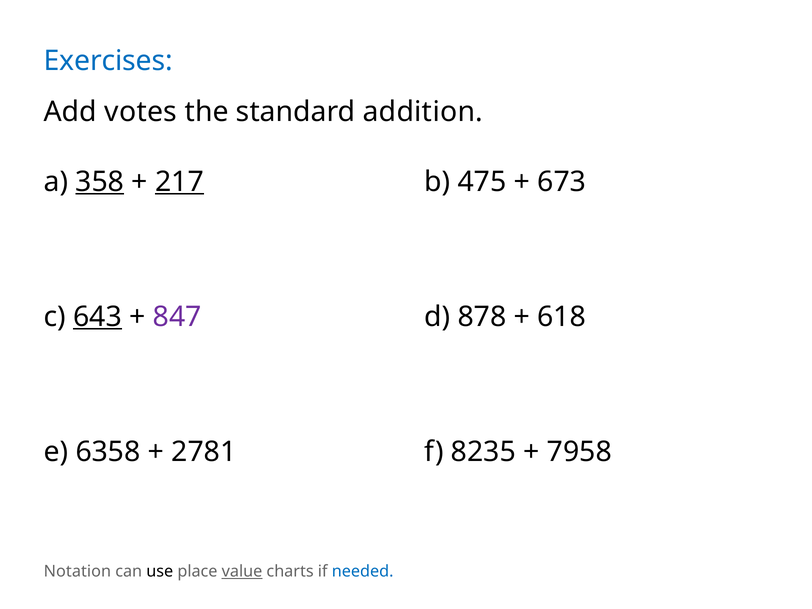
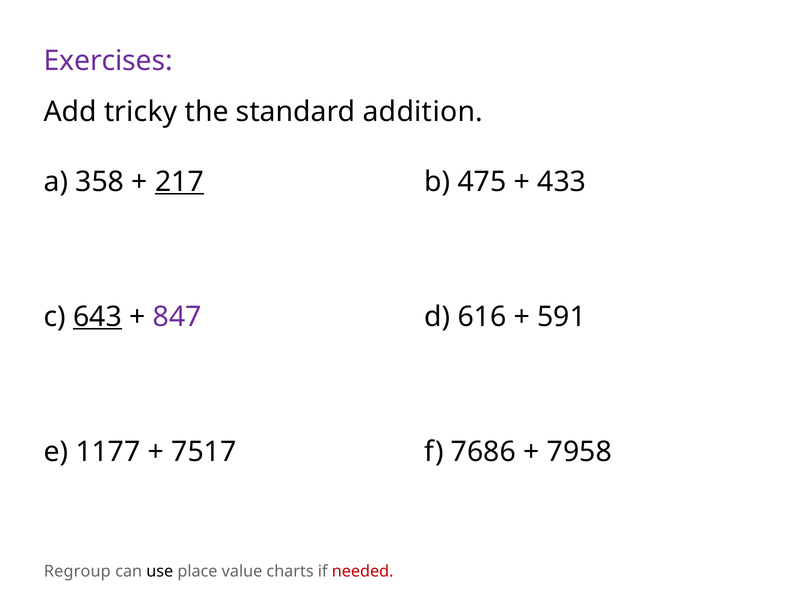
Exercises colour: blue -> purple (108, 61)
votes: votes -> tricky (141, 112)
358 underline: present -> none (100, 182)
673: 673 -> 433 (562, 182)
878: 878 -> 616 (482, 317)
618: 618 -> 591 (562, 317)
6358: 6358 -> 1177 (108, 452)
2781: 2781 -> 7517 (204, 452)
8235: 8235 -> 7686 (483, 452)
Notation: Notation -> Regroup (77, 571)
value underline: present -> none (242, 571)
needed colour: blue -> red (363, 571)
